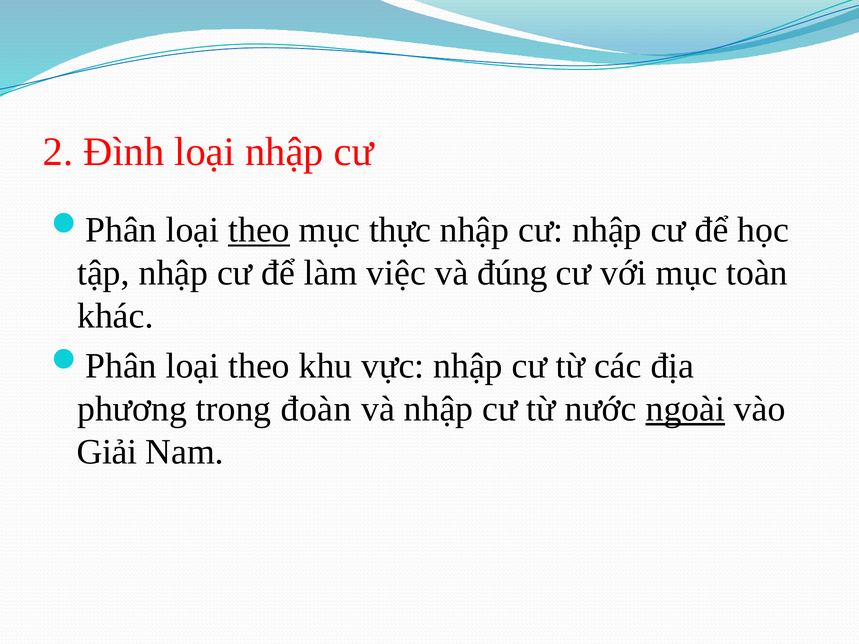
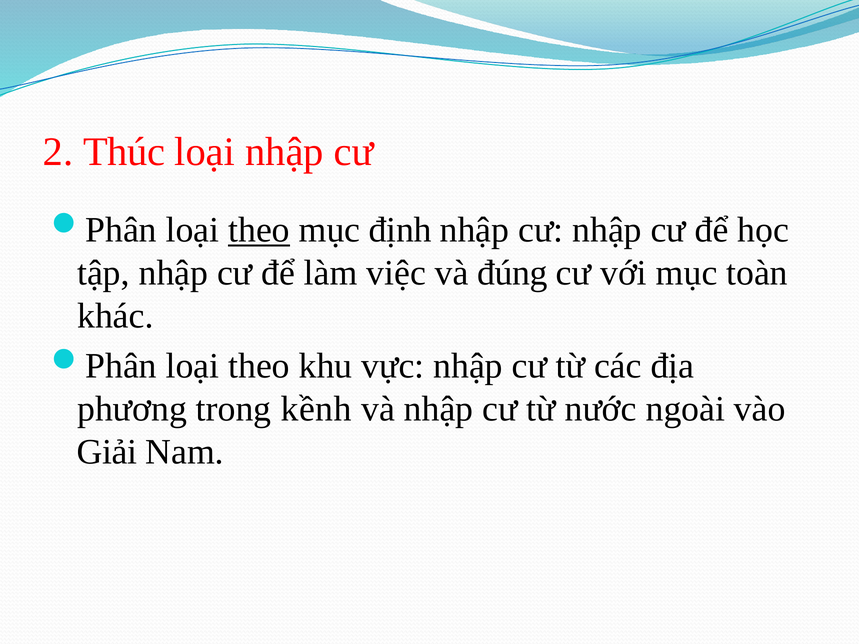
Đình: Đình -> Thúc (124, 152)
thực: thực -> định (400, 230)
đoàn: đoàn -> kềnh (316, 409)
ngoài underline: present -> none (685, 409)
